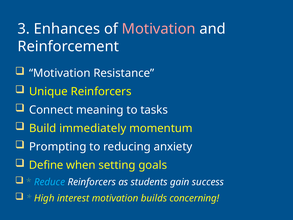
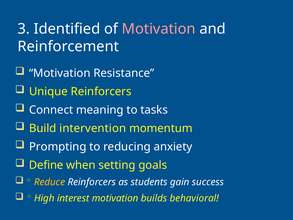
Enhances: Enhances -> Identified (67, 29)
immediately: immediately -> intervention (93, 128)
Reduce colour: light blue -> yellow (50, 182)
concerning: concerning -> behavioral (194, 198)
